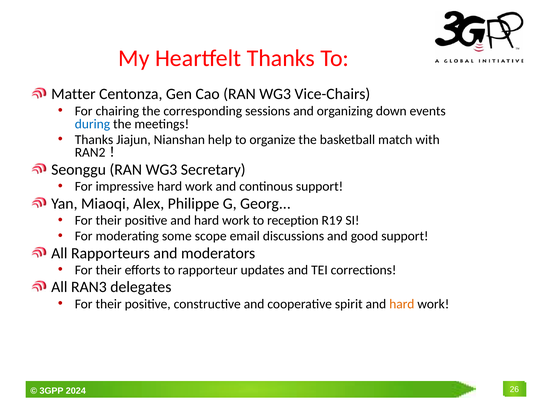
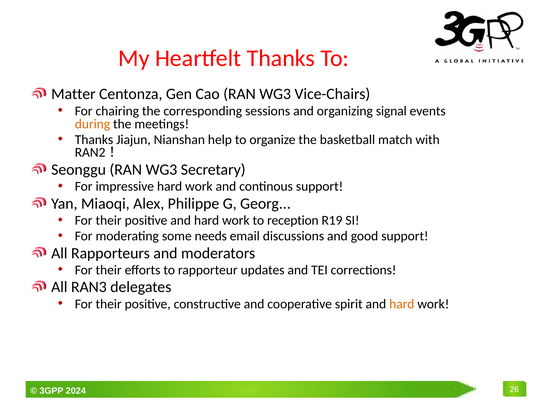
down: down -> signal (391, 111)
during colour: blue -> orange (92, 124)
scope: scope -> needs (211, 236)
